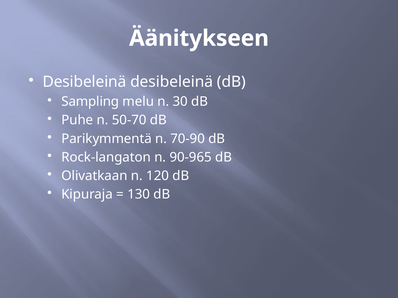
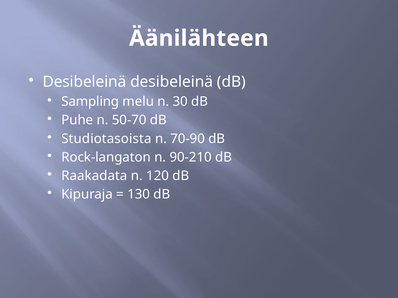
Äänitykseen: Äänitykseen -> Äänilähteen (199, 38)
Parikymmentä: Parikymmentä -> Studiotasoista (106, 139)
90-965: 90-965 -> 90-210 (191, 157)
Olivatkaan: Olivatkaan -> Raakadata (94, 176)
